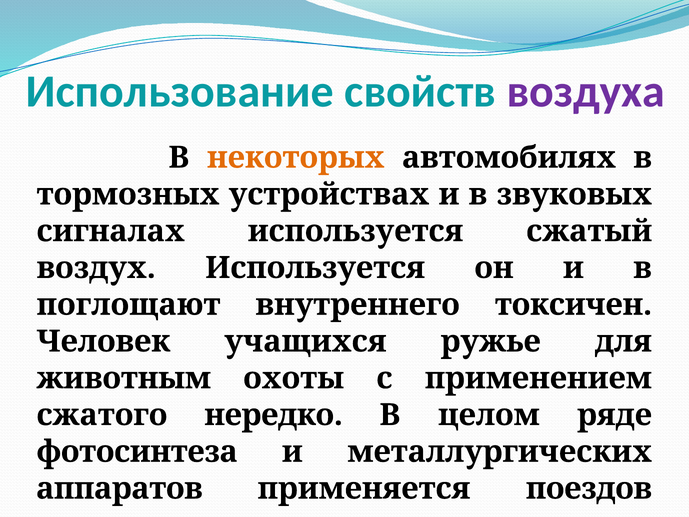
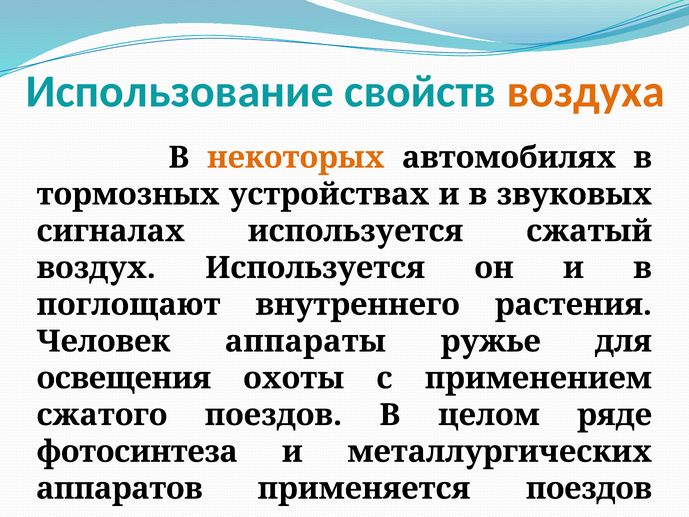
воздуха colour: purple -> orange (586, 92)
токсичен: токсичен -> растения (573, 305)
учащихся: учащихся -> аппараты (305, 341)
животным: животным -> освещения (124, 378)
сжатого нередко: нередко -> поездов (273, 415)
